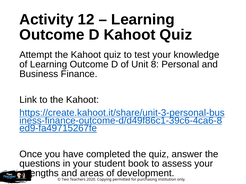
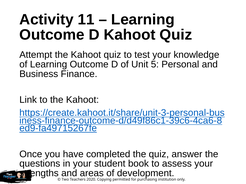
12: 12 -> 11 (86, 20)
8: 8 -> 5 (155, 64)
